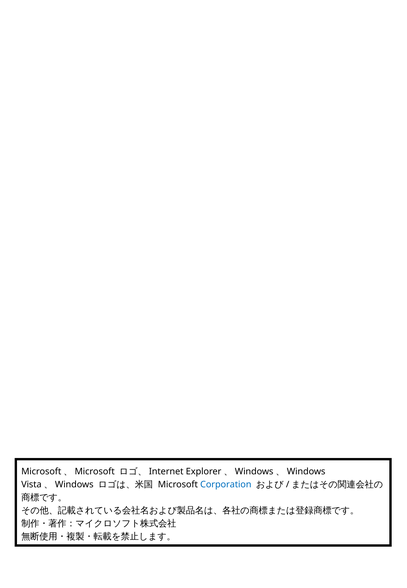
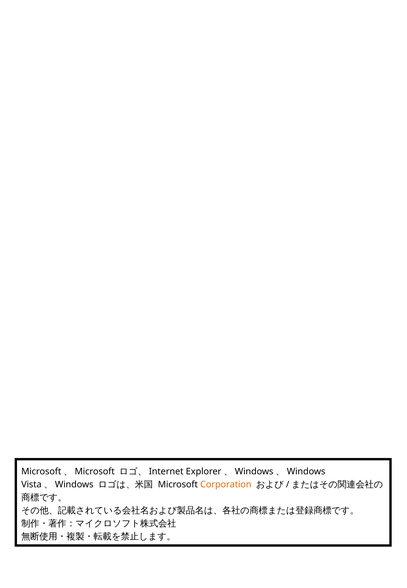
Corporation colour: blue -> orange (226, 484)
